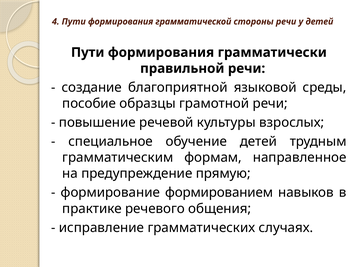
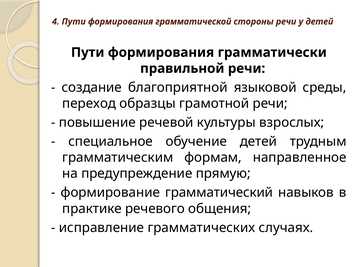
пособие: пособие -> переход (89, 103)
формированием: формированием -> грамматический (219, 193)
